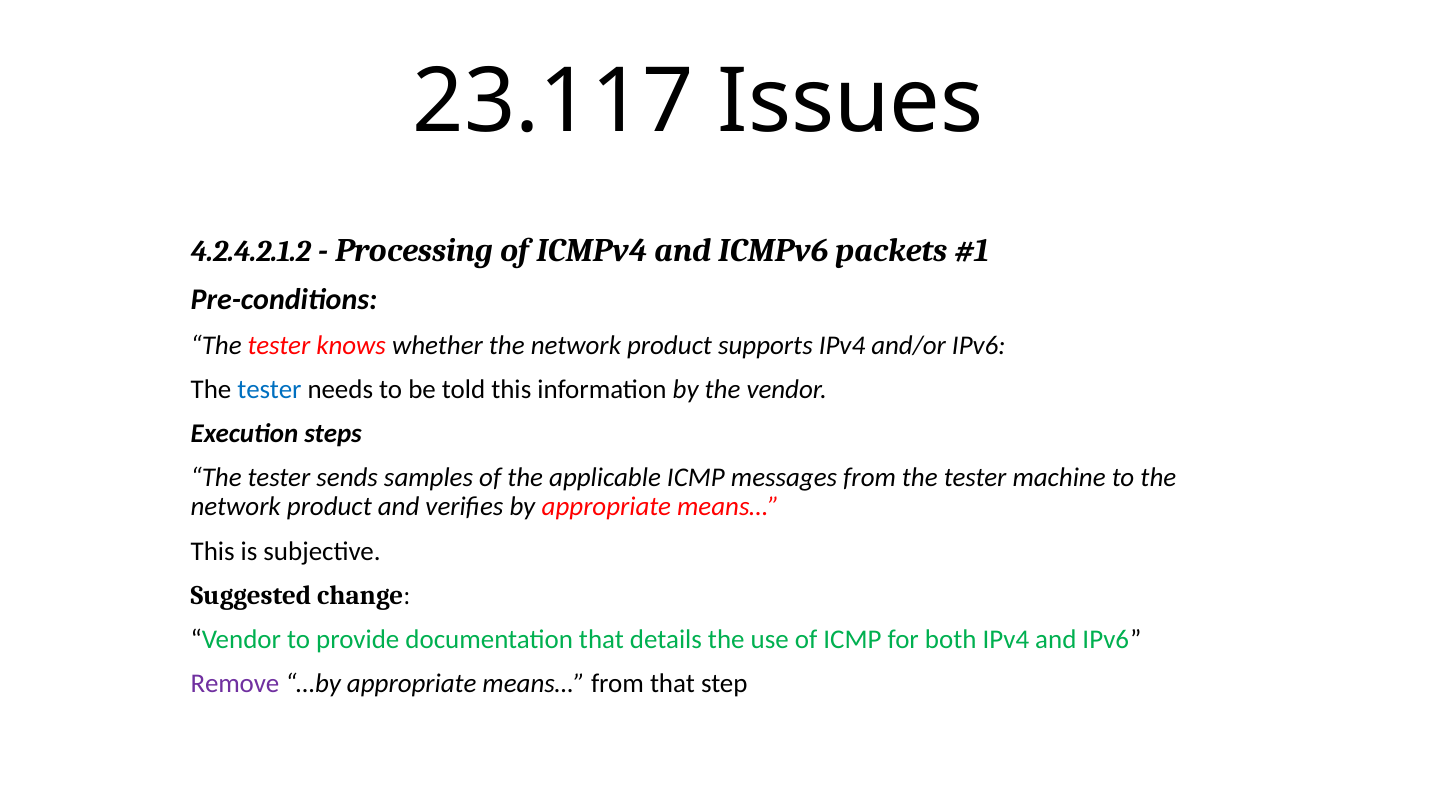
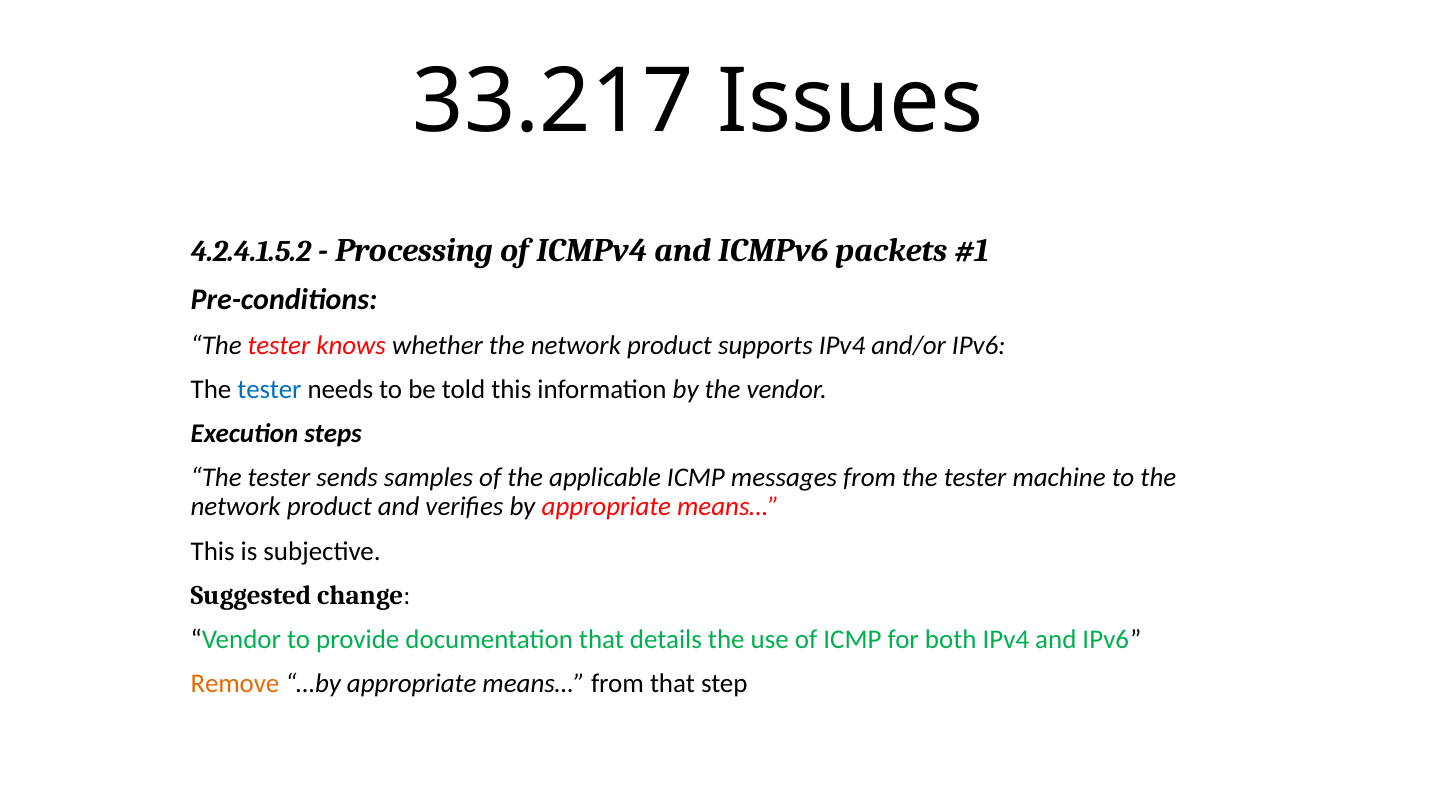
23.117: 23.117 -> 33.217 (554, 102)
4.2.4.2.1.2: 4.2.4.2.1.2 -> 4.2.4.1.5.2 (251, 252)
Remove colour: purple -> orange (235, 684)
